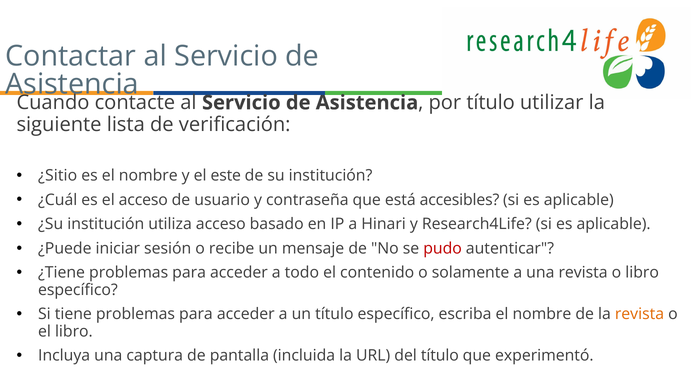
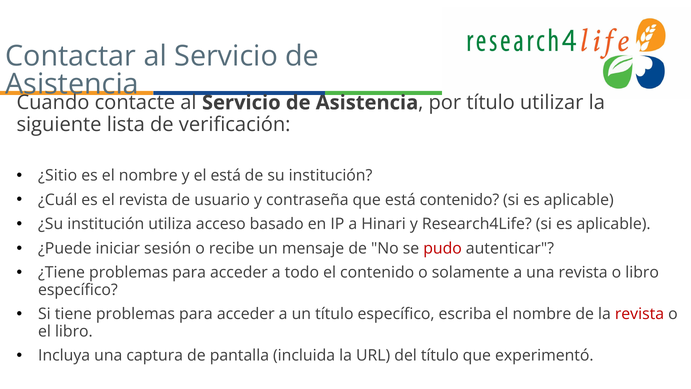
el este: este -> está (226, 175)
el acceso: acceso -> revista (143, 200)
está accesibles: accesibles -> contenido (459, 200)
revista colour: orange -> red (639, 314)
